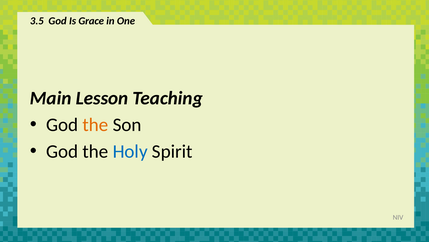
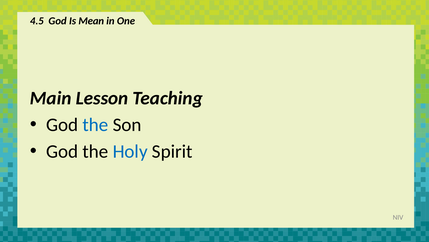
3.5: 3.5 -> 4.5 (37, 21)
Grace: Grace -> Mean (91, 21)
the colour: orange -> blue (95, 125)
